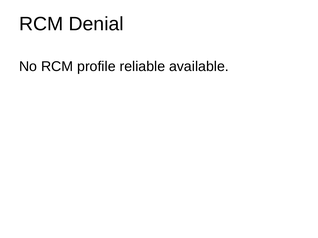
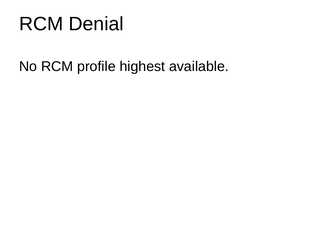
reliable: reliable -> highest (142, 67)
